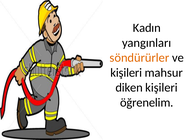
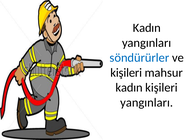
söndürürler colour: orange -> blue (139, 58)
diken: diken -> kadın (129, 88)
öğrenelim: öğrenelim -> yangınları (147, 103)
